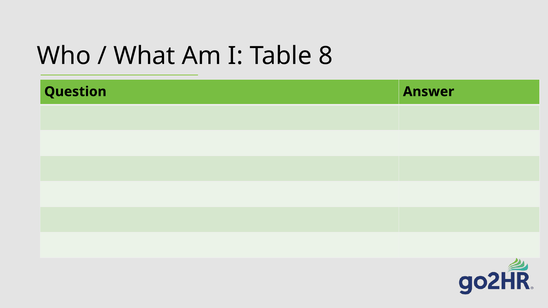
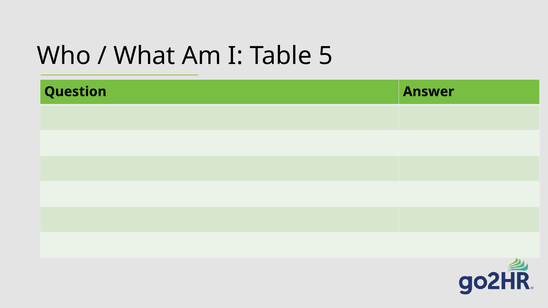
8: 8 -> 5 (326, 56)
